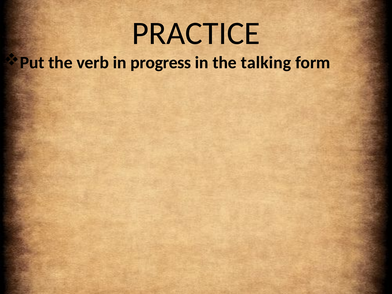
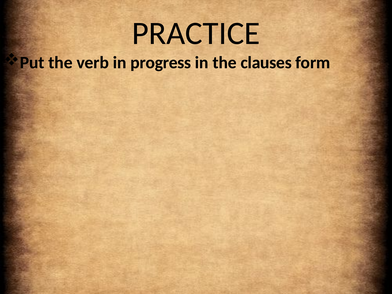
talking: talking -> clauses (266, 63)
